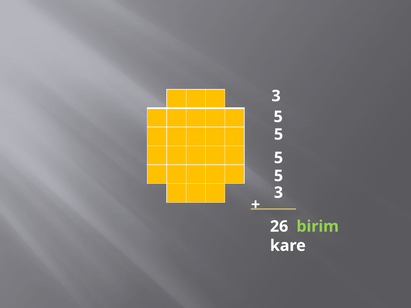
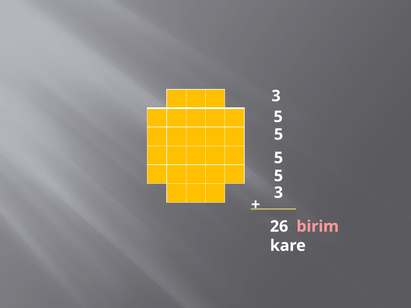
birim colour: light green -> pink (318, 227)
